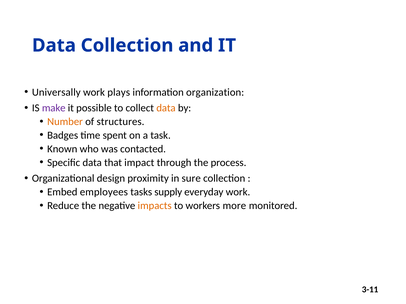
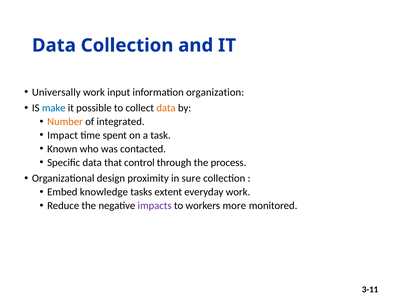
plays: plays -> input (119, 92)
make colour: purple -> blue (54, 108)
structures: structures -> integrated (121, 122)
Badges: Badges -> Impact (63, 135)
impact: impact -> control (139, 163)
employees: employees -> knowledge (104, 192)
supply: supply -> extent (168, 192)
impacts colour: orange -> purple (155, 206)
